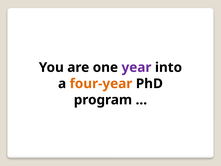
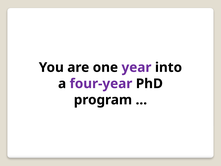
four-year colour: orange -> purple (101, 84)
